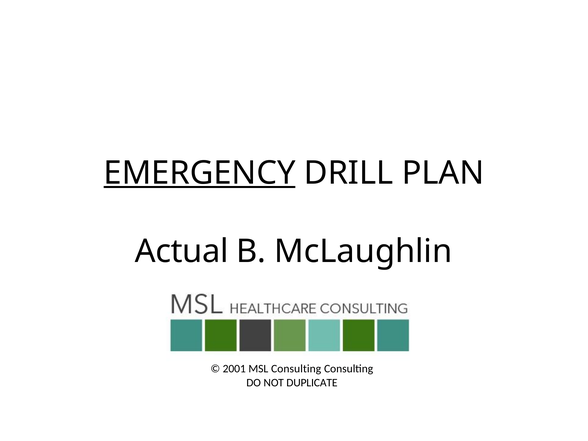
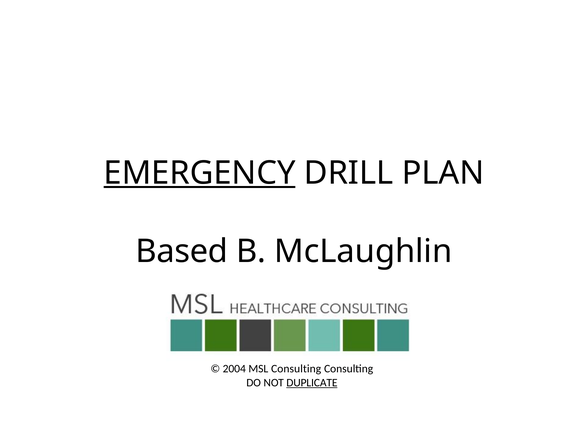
Actual: Actual -> Based (182, 251)
2001: 2001 -> 2004 (234, 369)
DUPLICATE underline: none -> present (312, 383)
